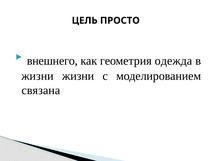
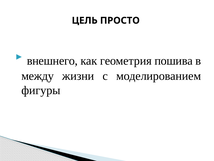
одежда: одежда -> пошива (174, 61)
жизни: жизни -> между (38, 76)
связана: связана -> фигуры (41, 90)
